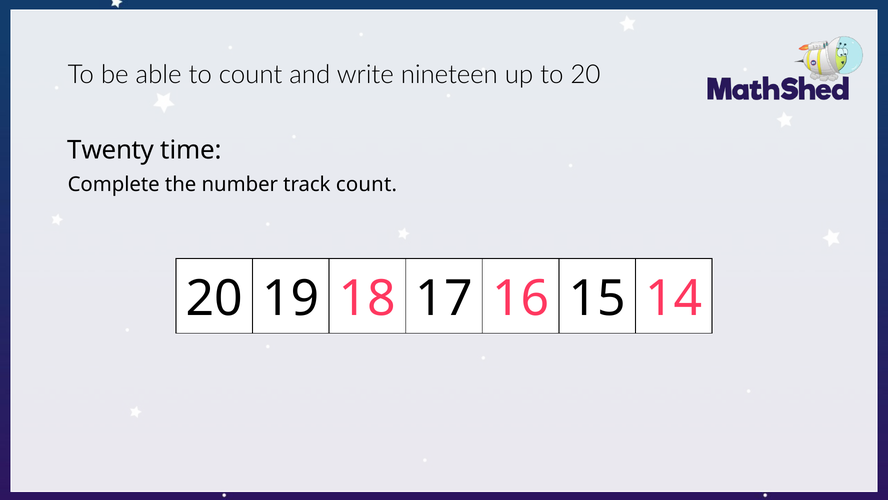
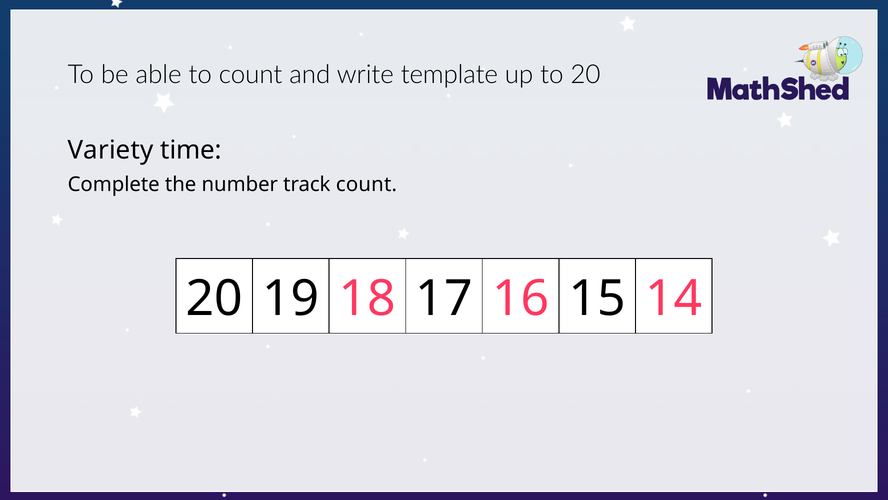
nineteen: nineteen -> template (449, 75)
Twenty: Twenty -> Variety (111, 150)
